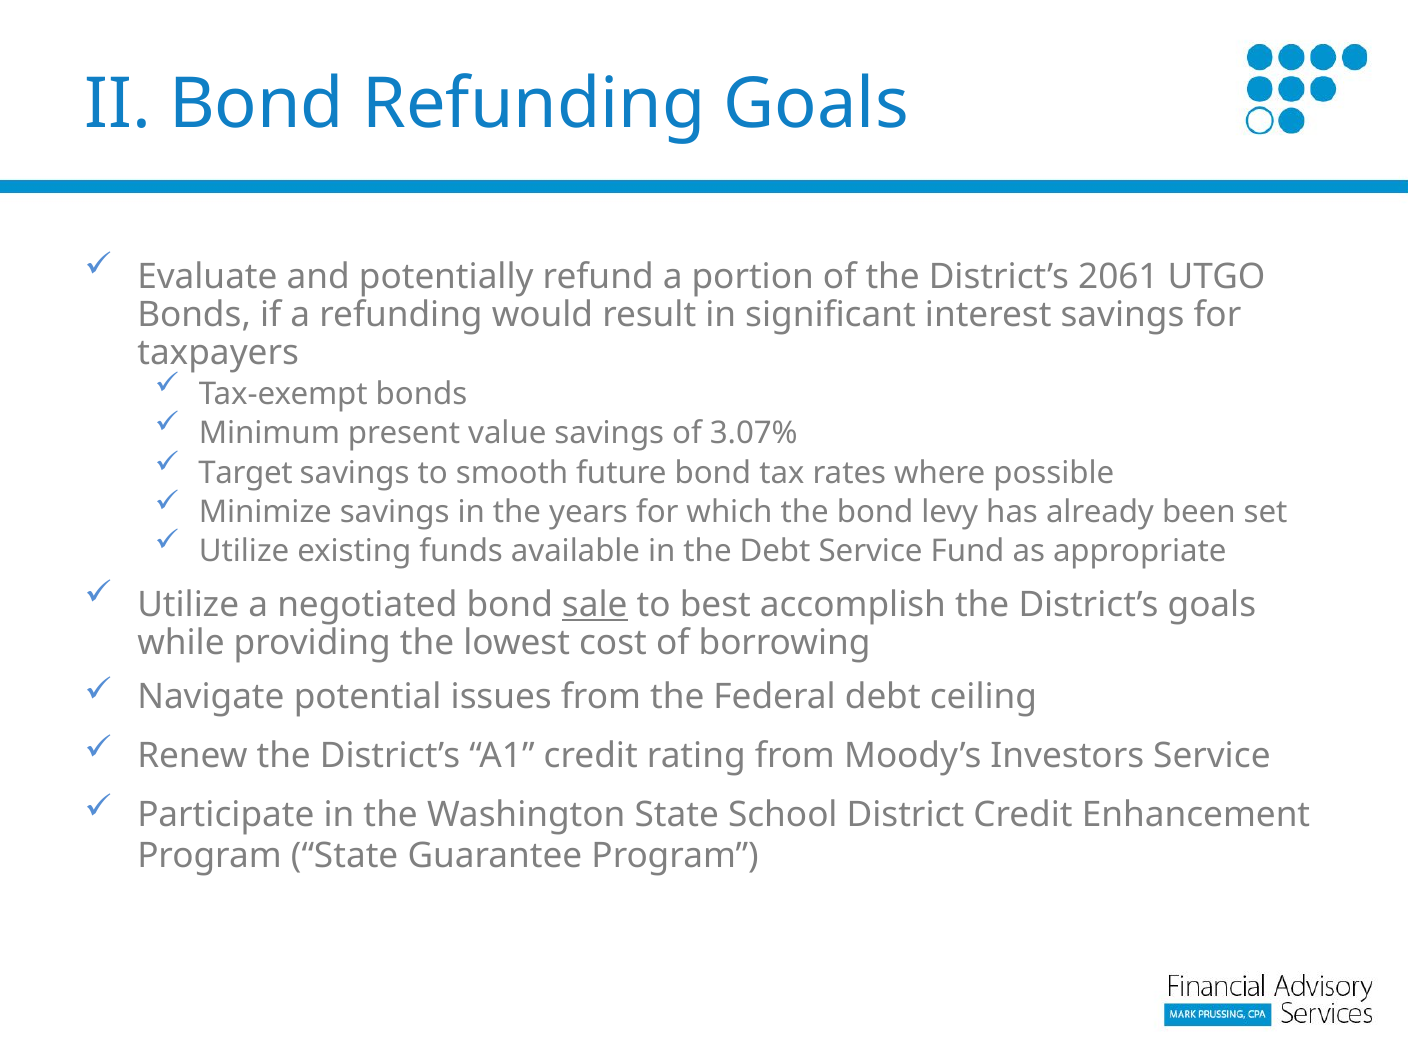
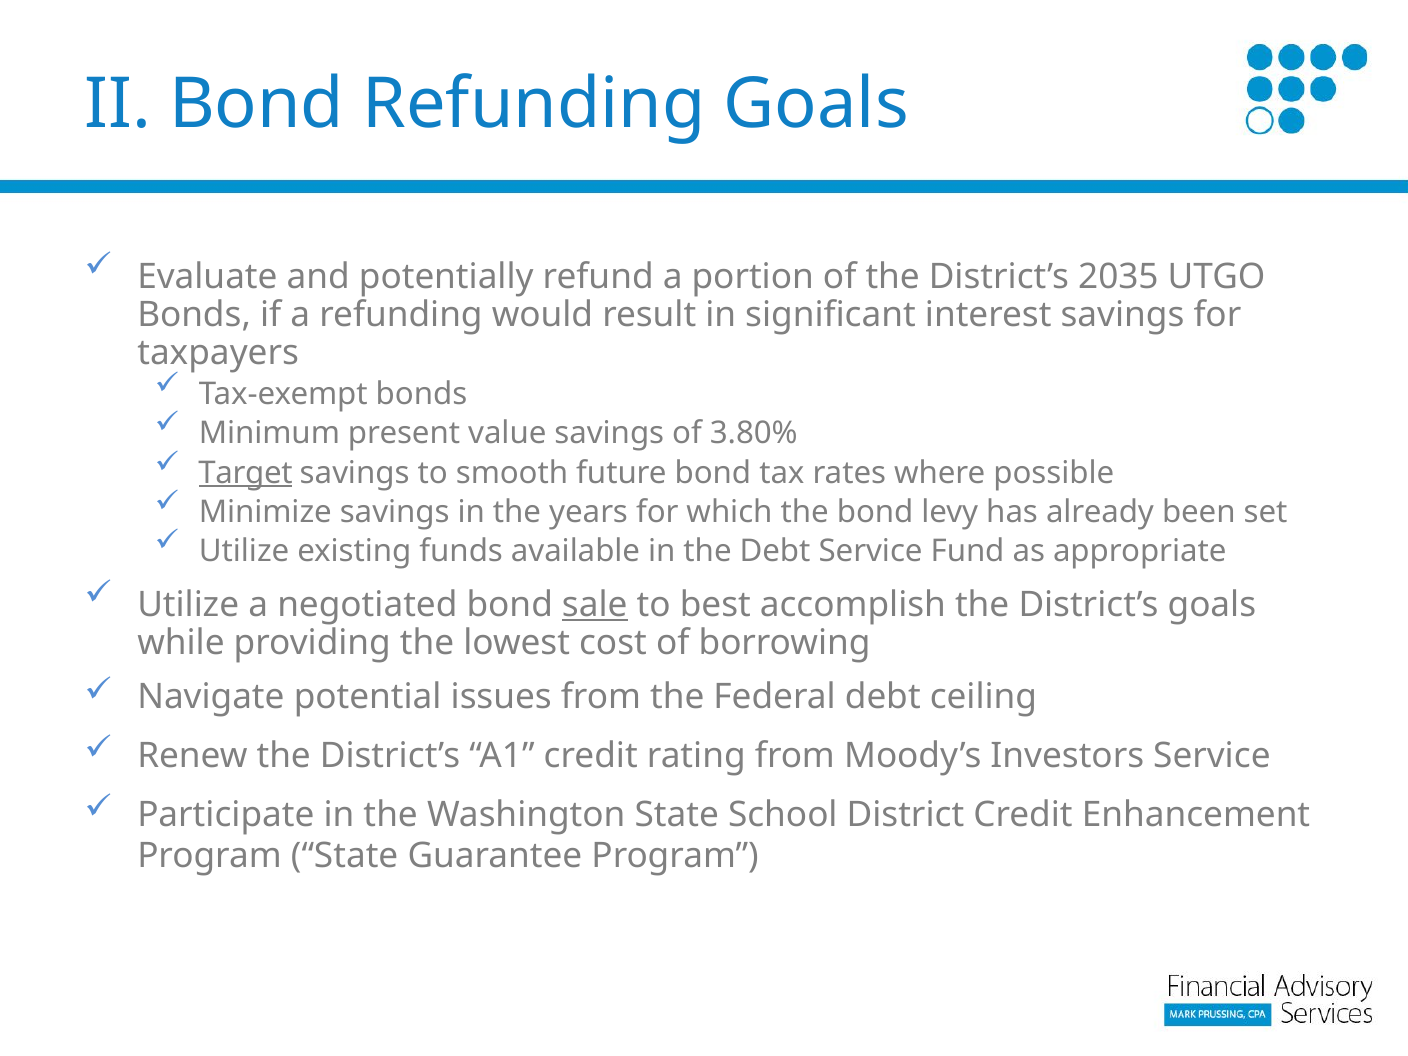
2061: 2061 -> 2035 (1118, 277)
3.07%: 3.07% -> 3.80% (754, 433)
Target underline: none -> present (246, 473)
